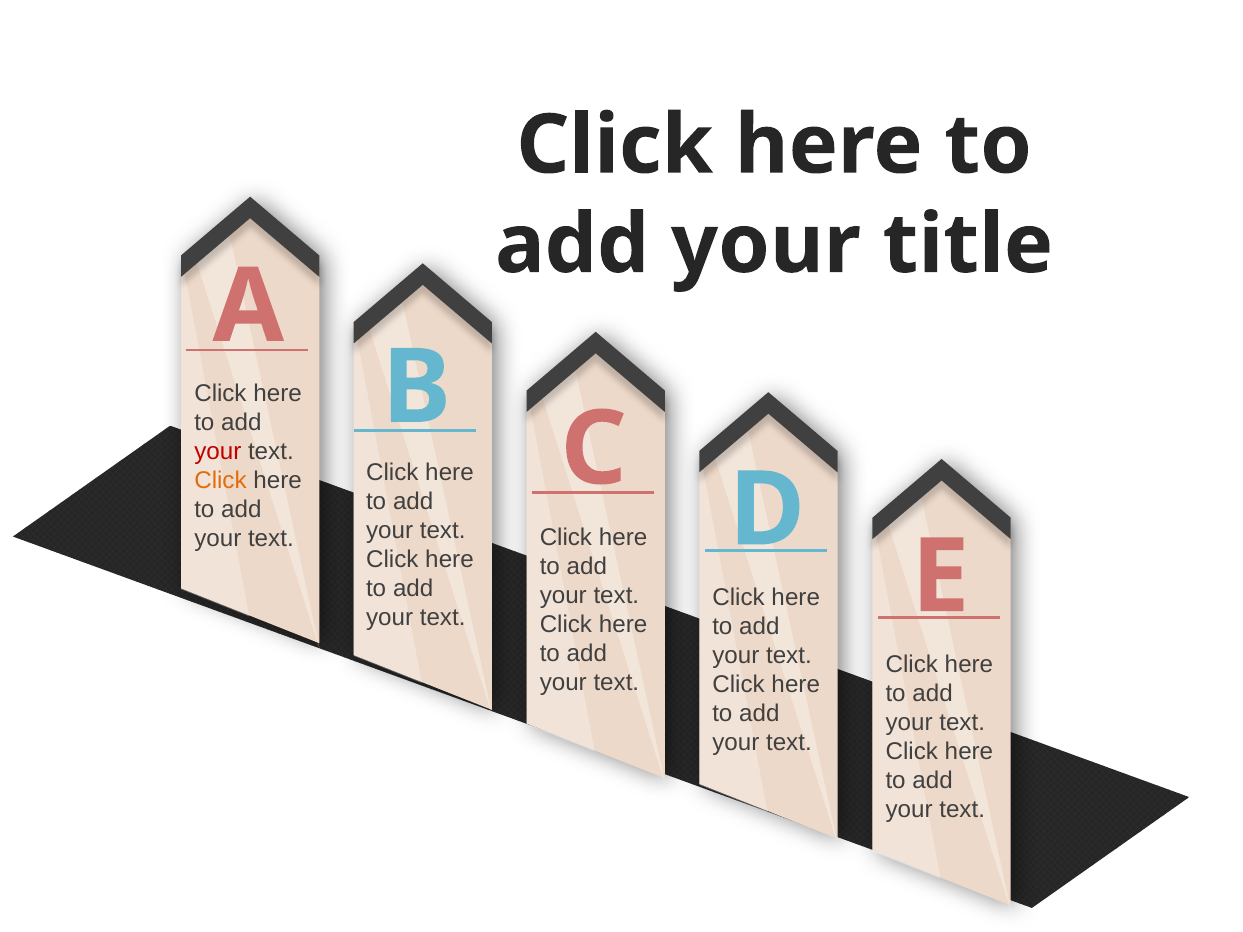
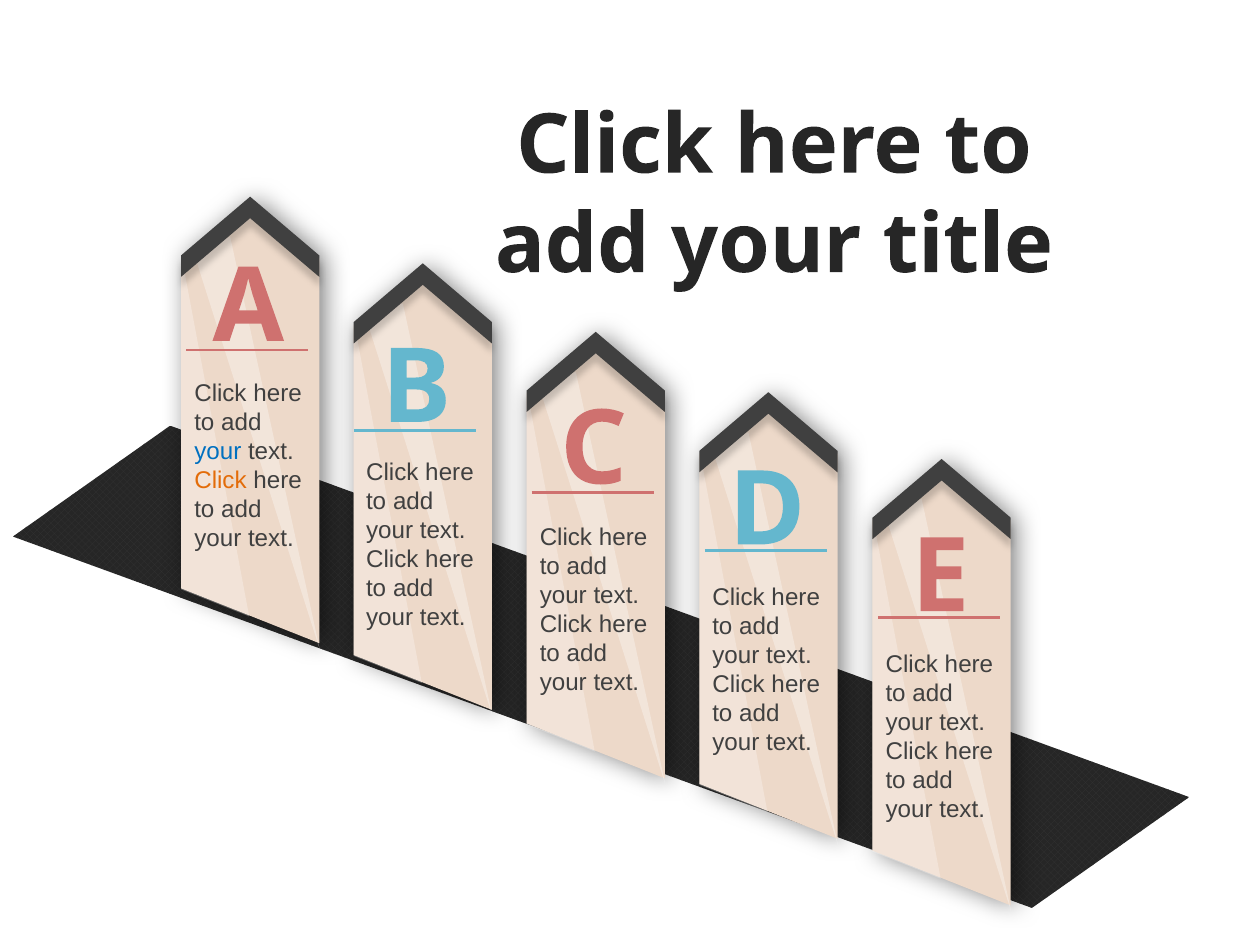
your colour: red -> blue (218, 452)
